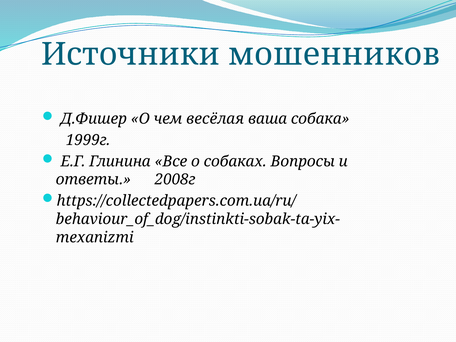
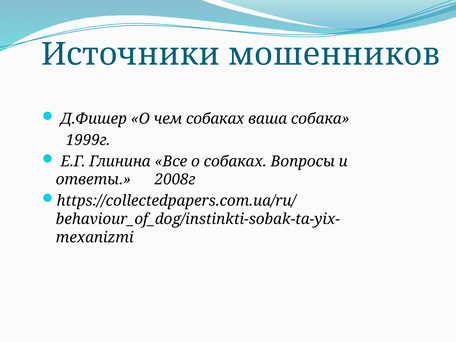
чем весёлая: весёлая -> собаках (215, 119)
